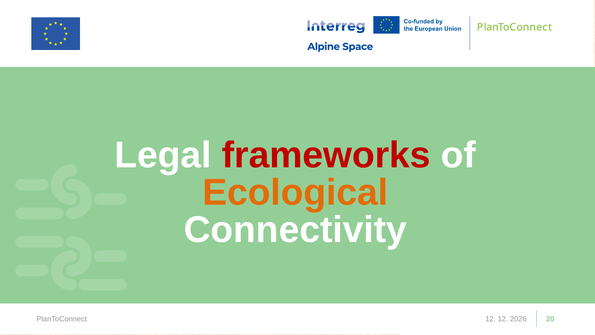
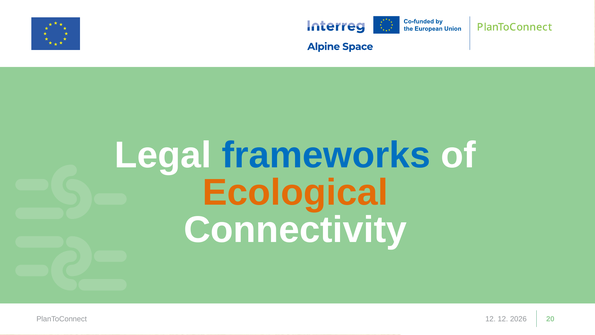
frameworks colour: red -> blue (326, 155)
